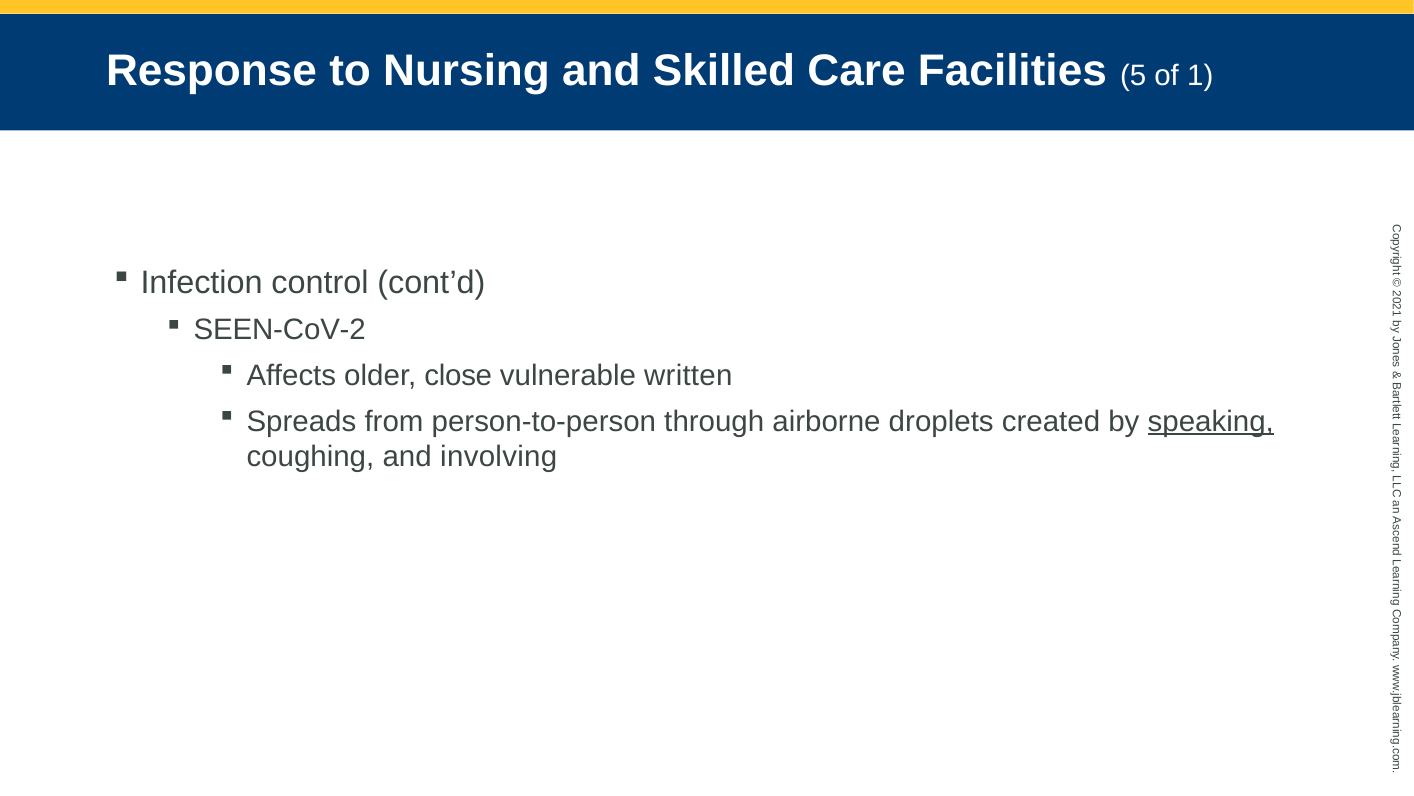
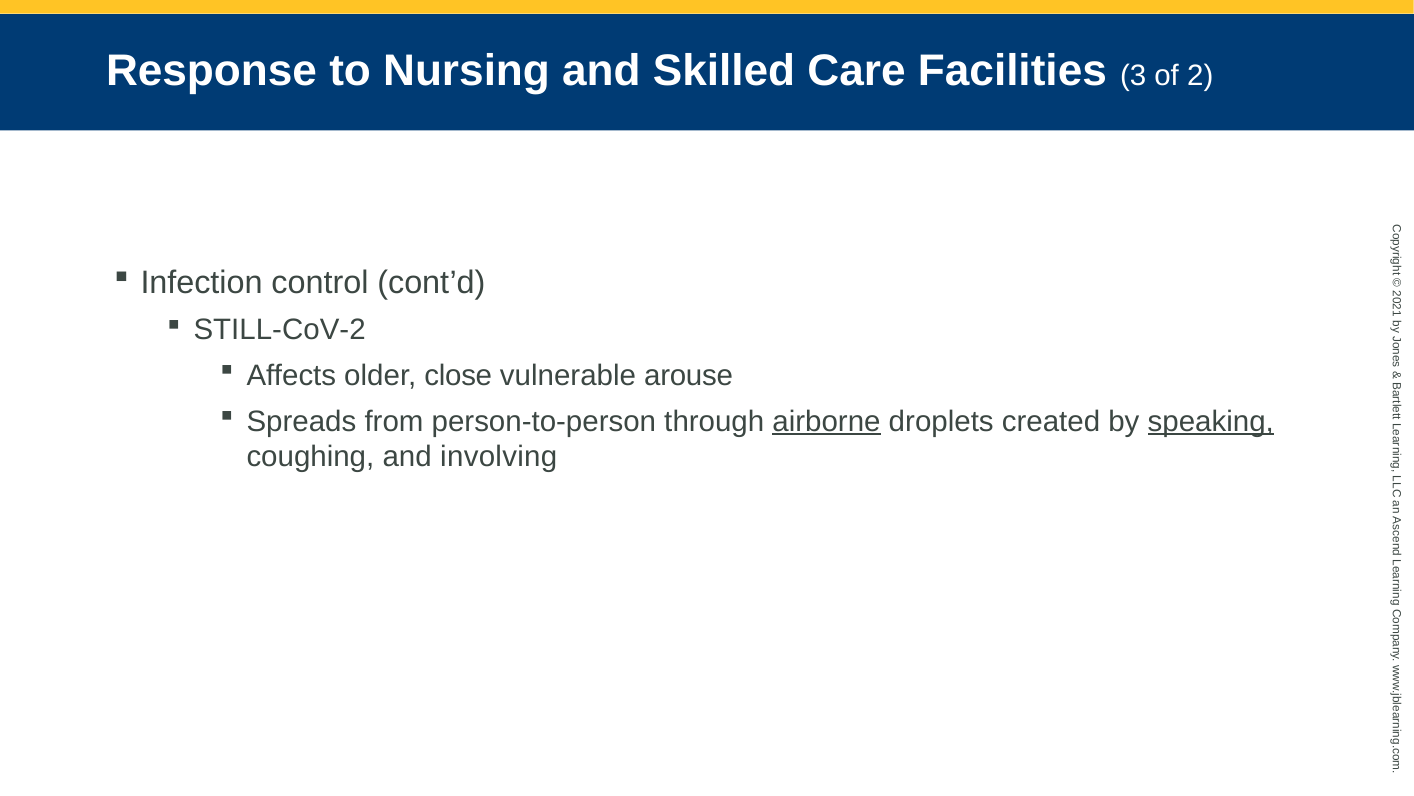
5: 5 -> 3 (1133, 76)
of 1: 1 -> 2 (1200, 76)
SEEN-CoV-2: SEEN-CoV-2 -> STILL-CoV-2 (280, 330)
written: written -> arouse (689, 375)
airborne underline: none -> present (827, 421)
